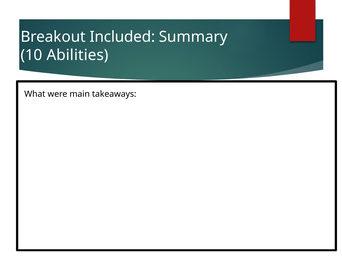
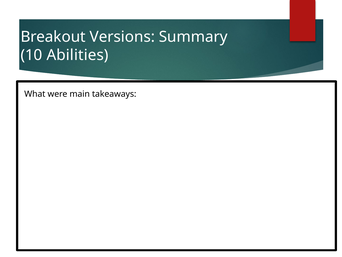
Included: Included -> Versions (122, 37)
